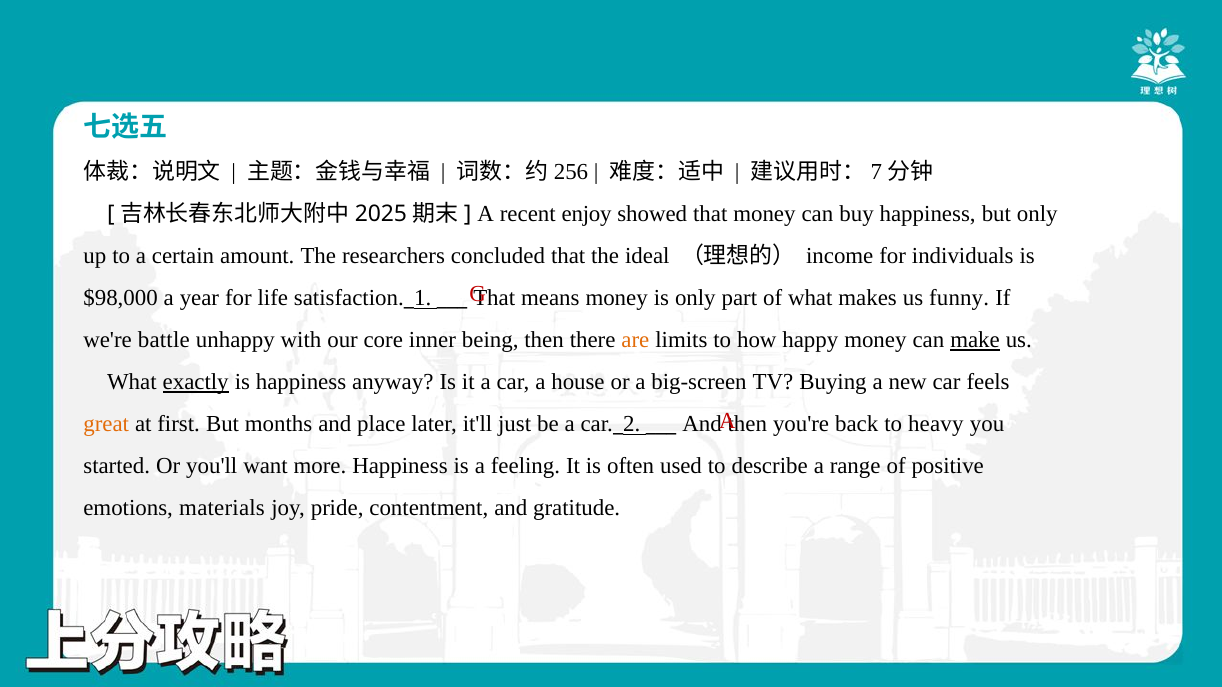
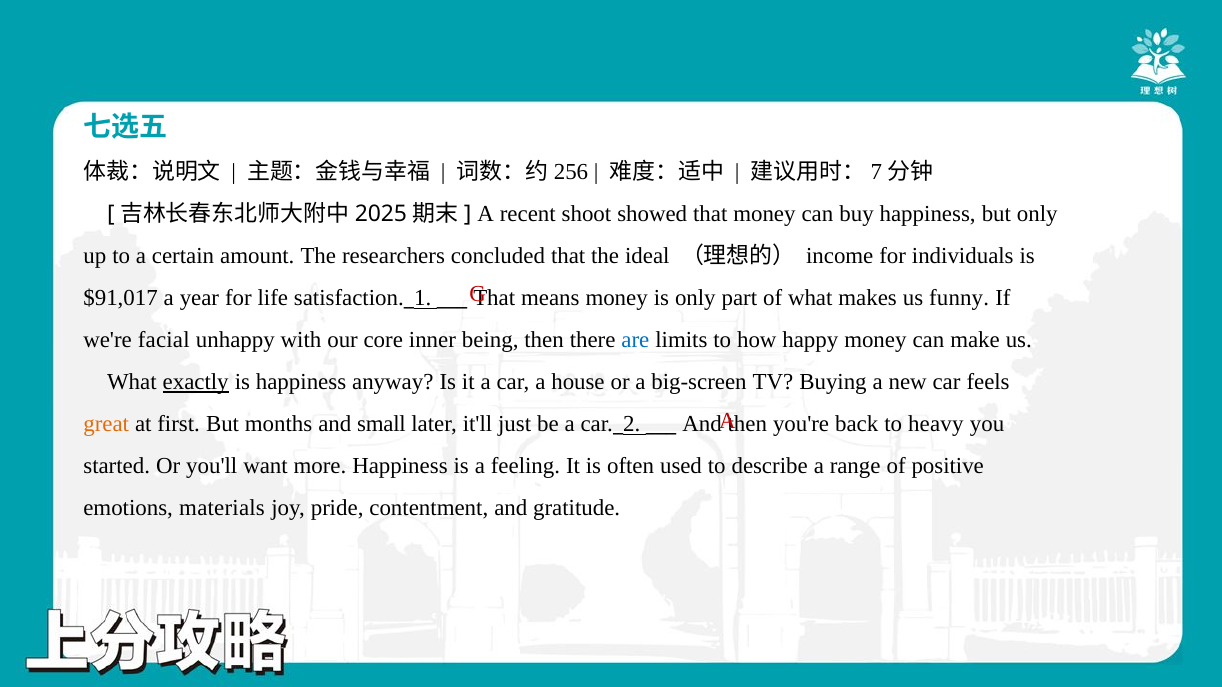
enjoy: enjoy -> shoot (586, 214)
$98,000: $98,000 -> $91,017 (121, 298)
battle: battle -> facial (164, 340)
are colour: orange -> blue (635, 340)
make underline: present -> none (975, 340)
place: place -> small (381, 424)
